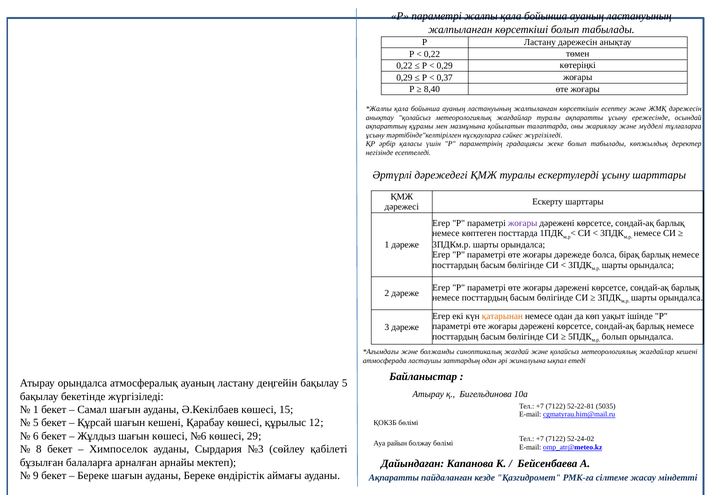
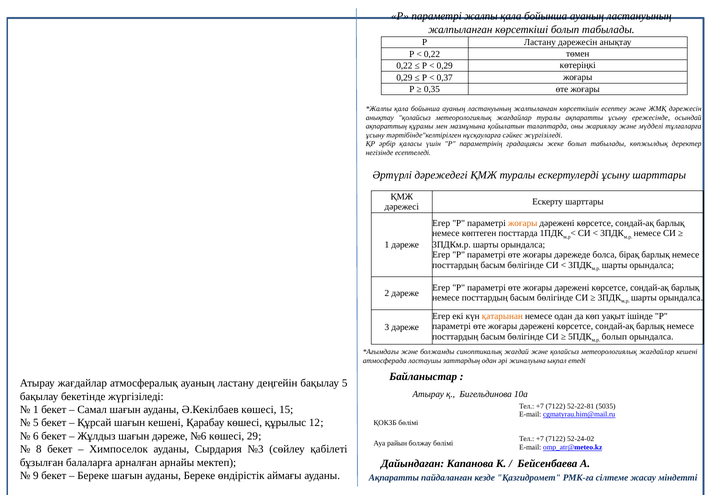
8,40: 8,40 -> 0,35 (432, 89)
жоғары colour: purple -> orange (523, 223)
Атырау орындалса: орындалса -> жағдайлар (82, 383)
шағын көшесі: көшесі -> дәреже (170, 436)
